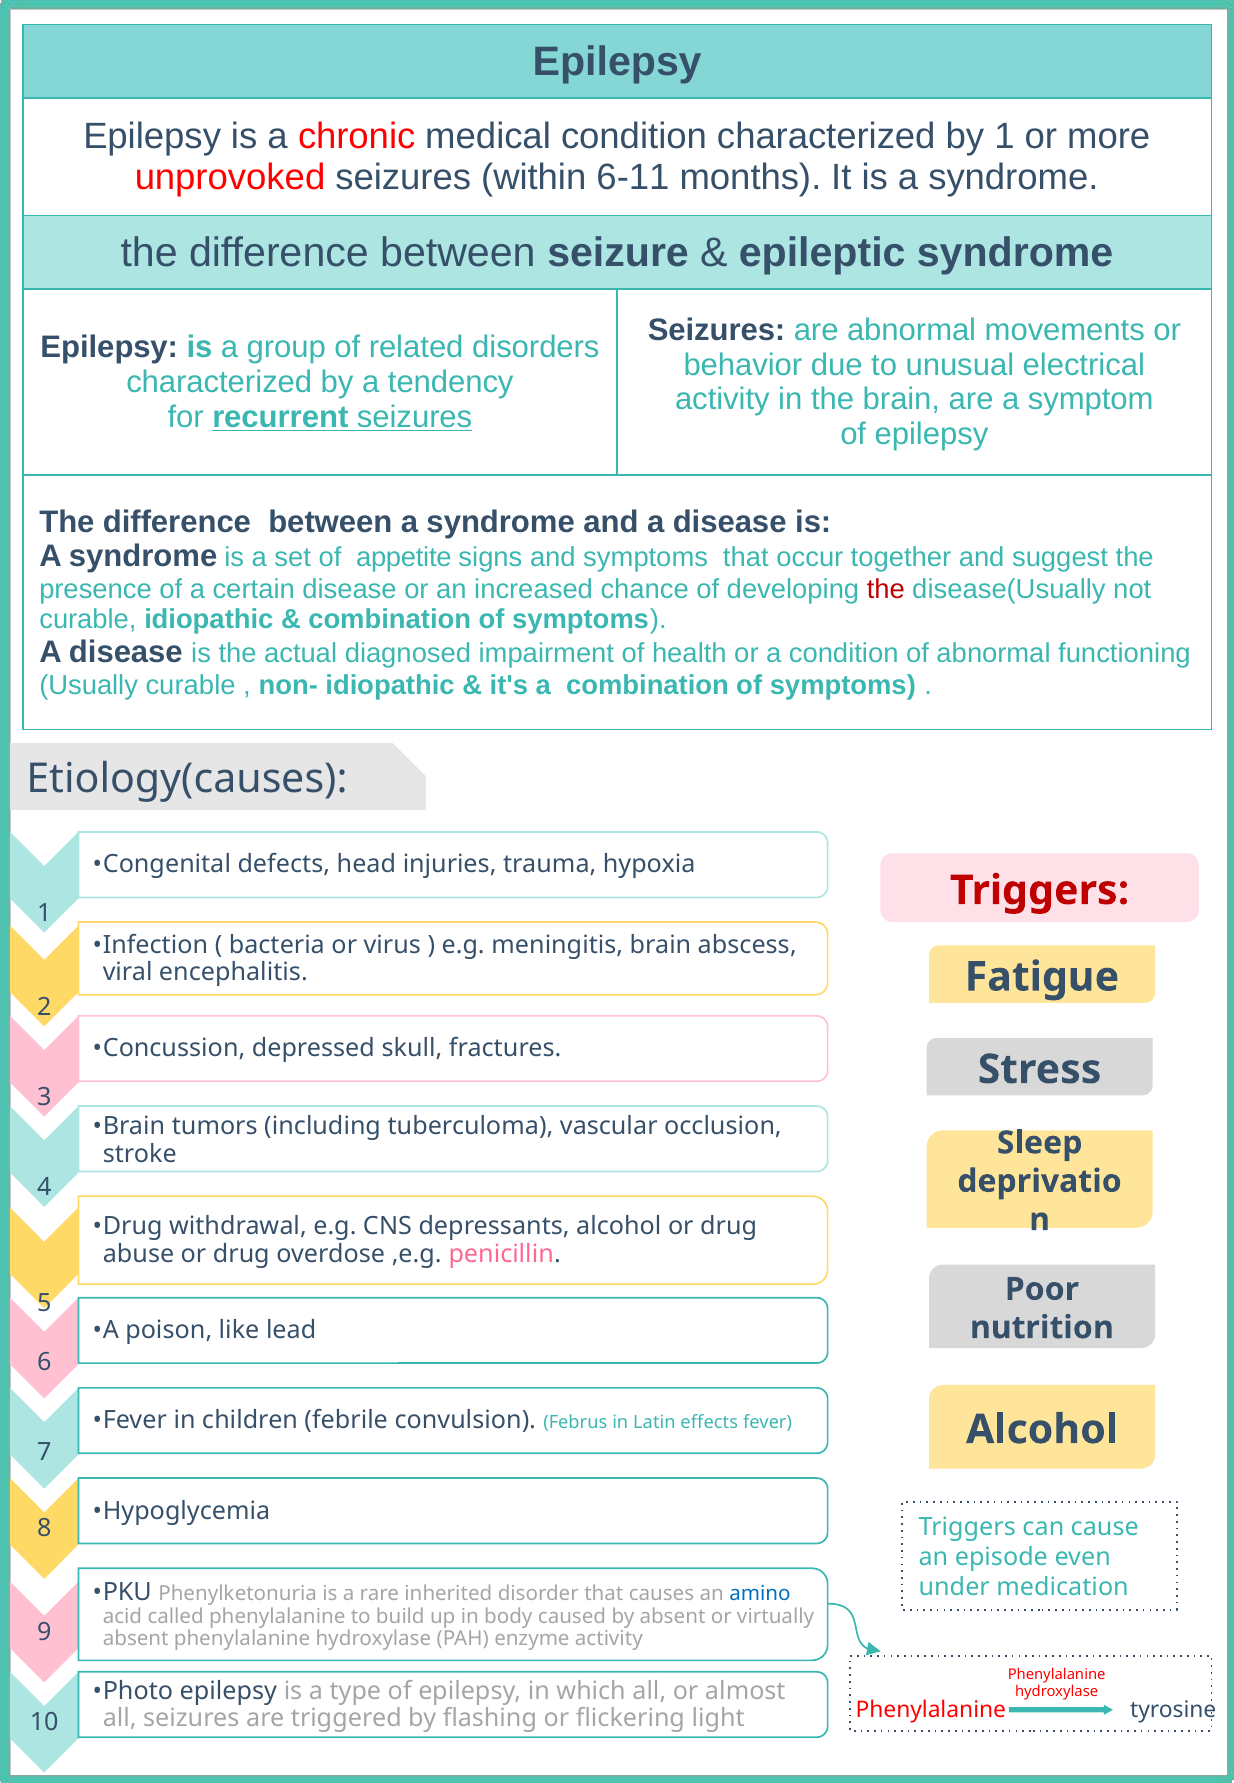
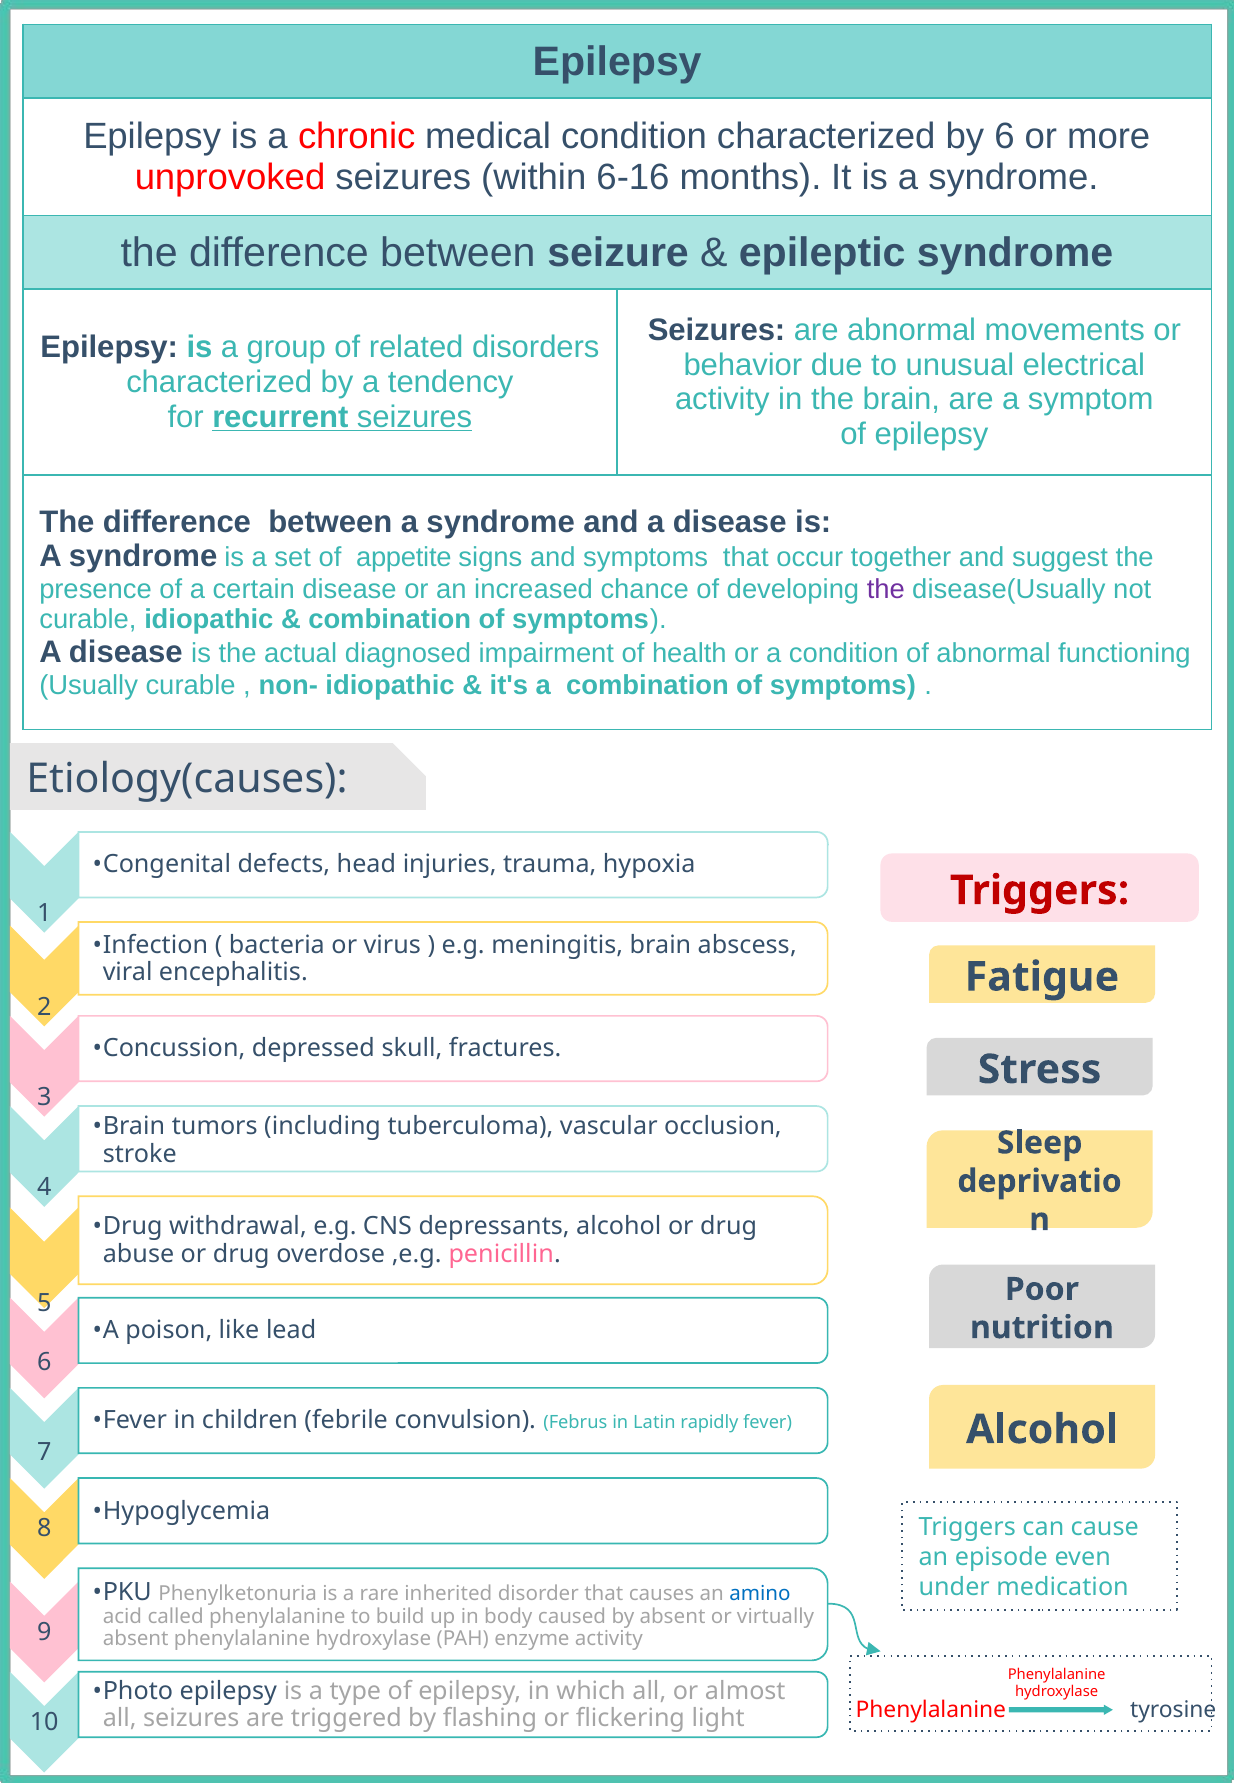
by 1: 1 -> 6 (1004, 137)
6-11: 6-11 -> 6-16 (633, 177)
the colour: red -> purple (886, 589)
effects: effects -> rapidly (709, 1422)
